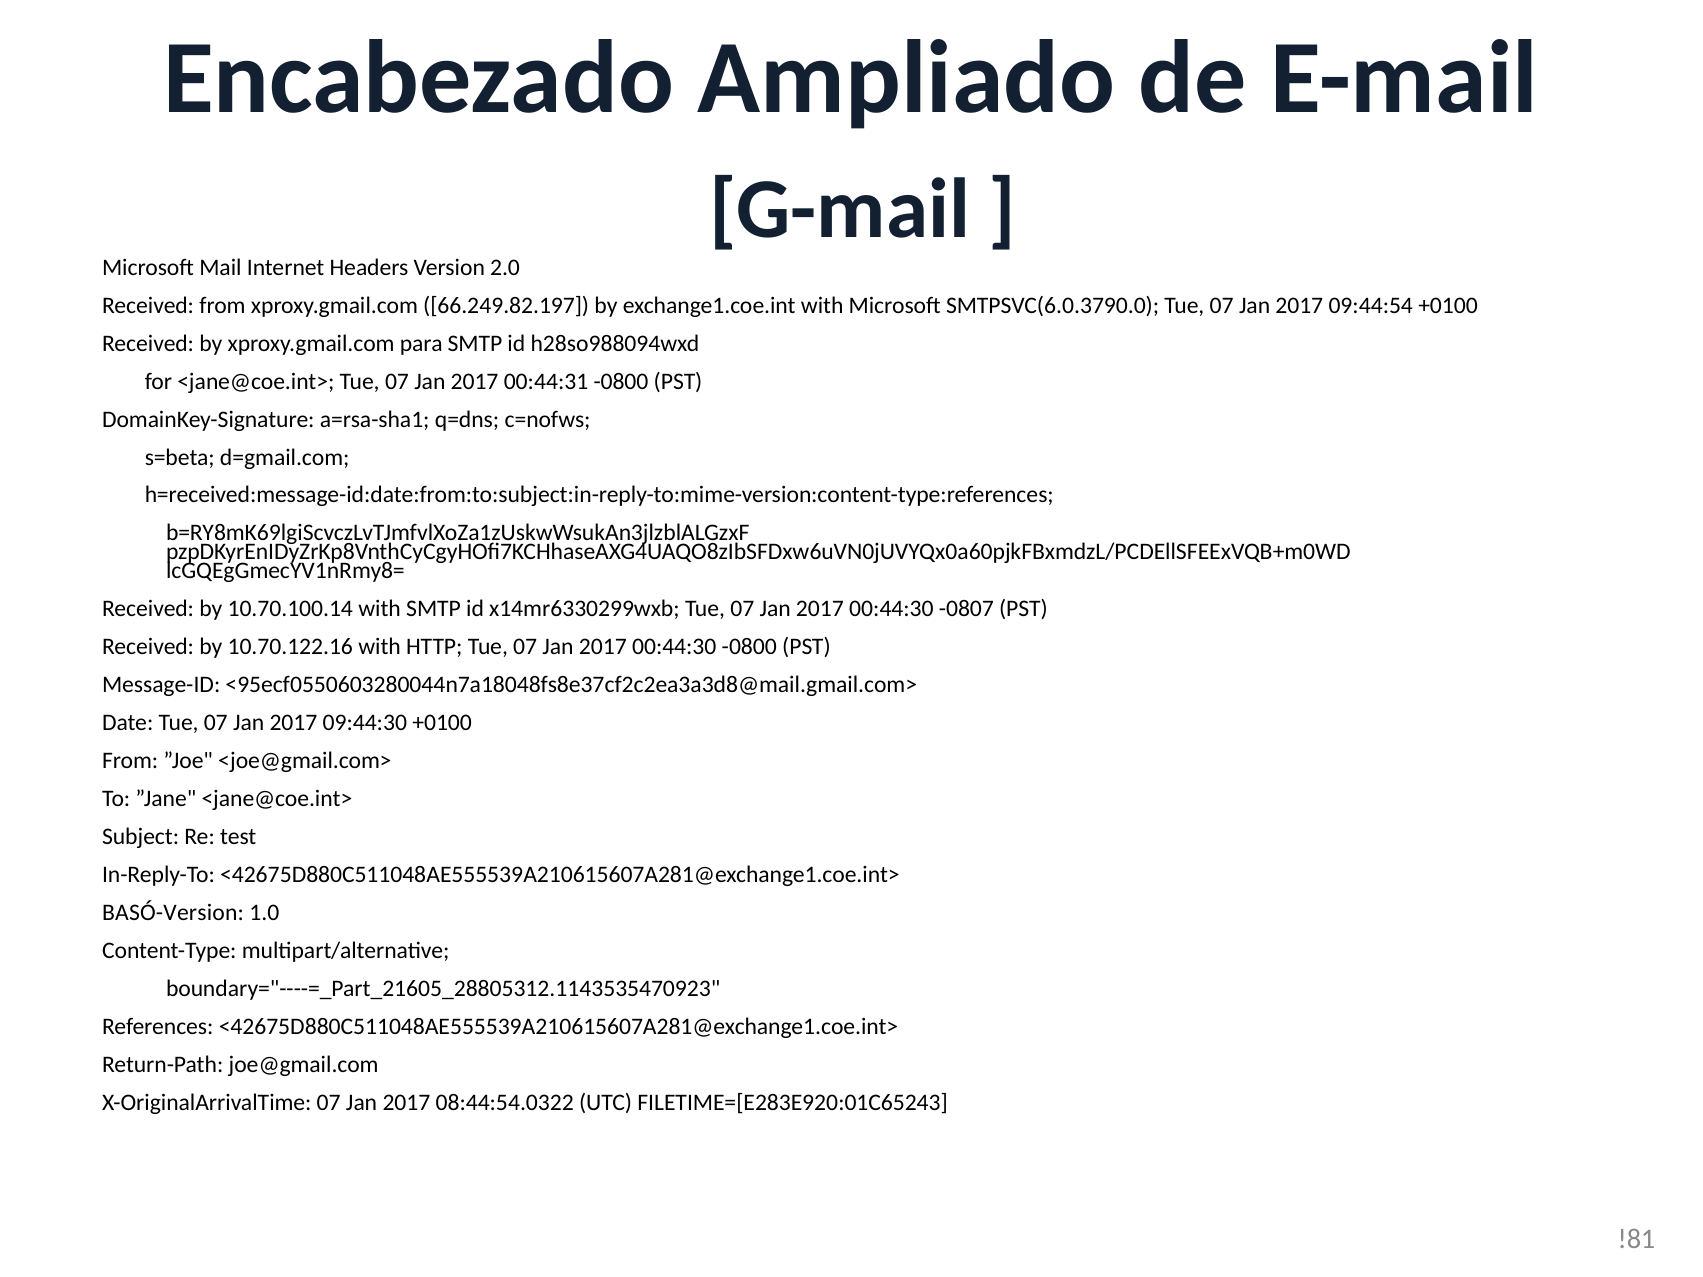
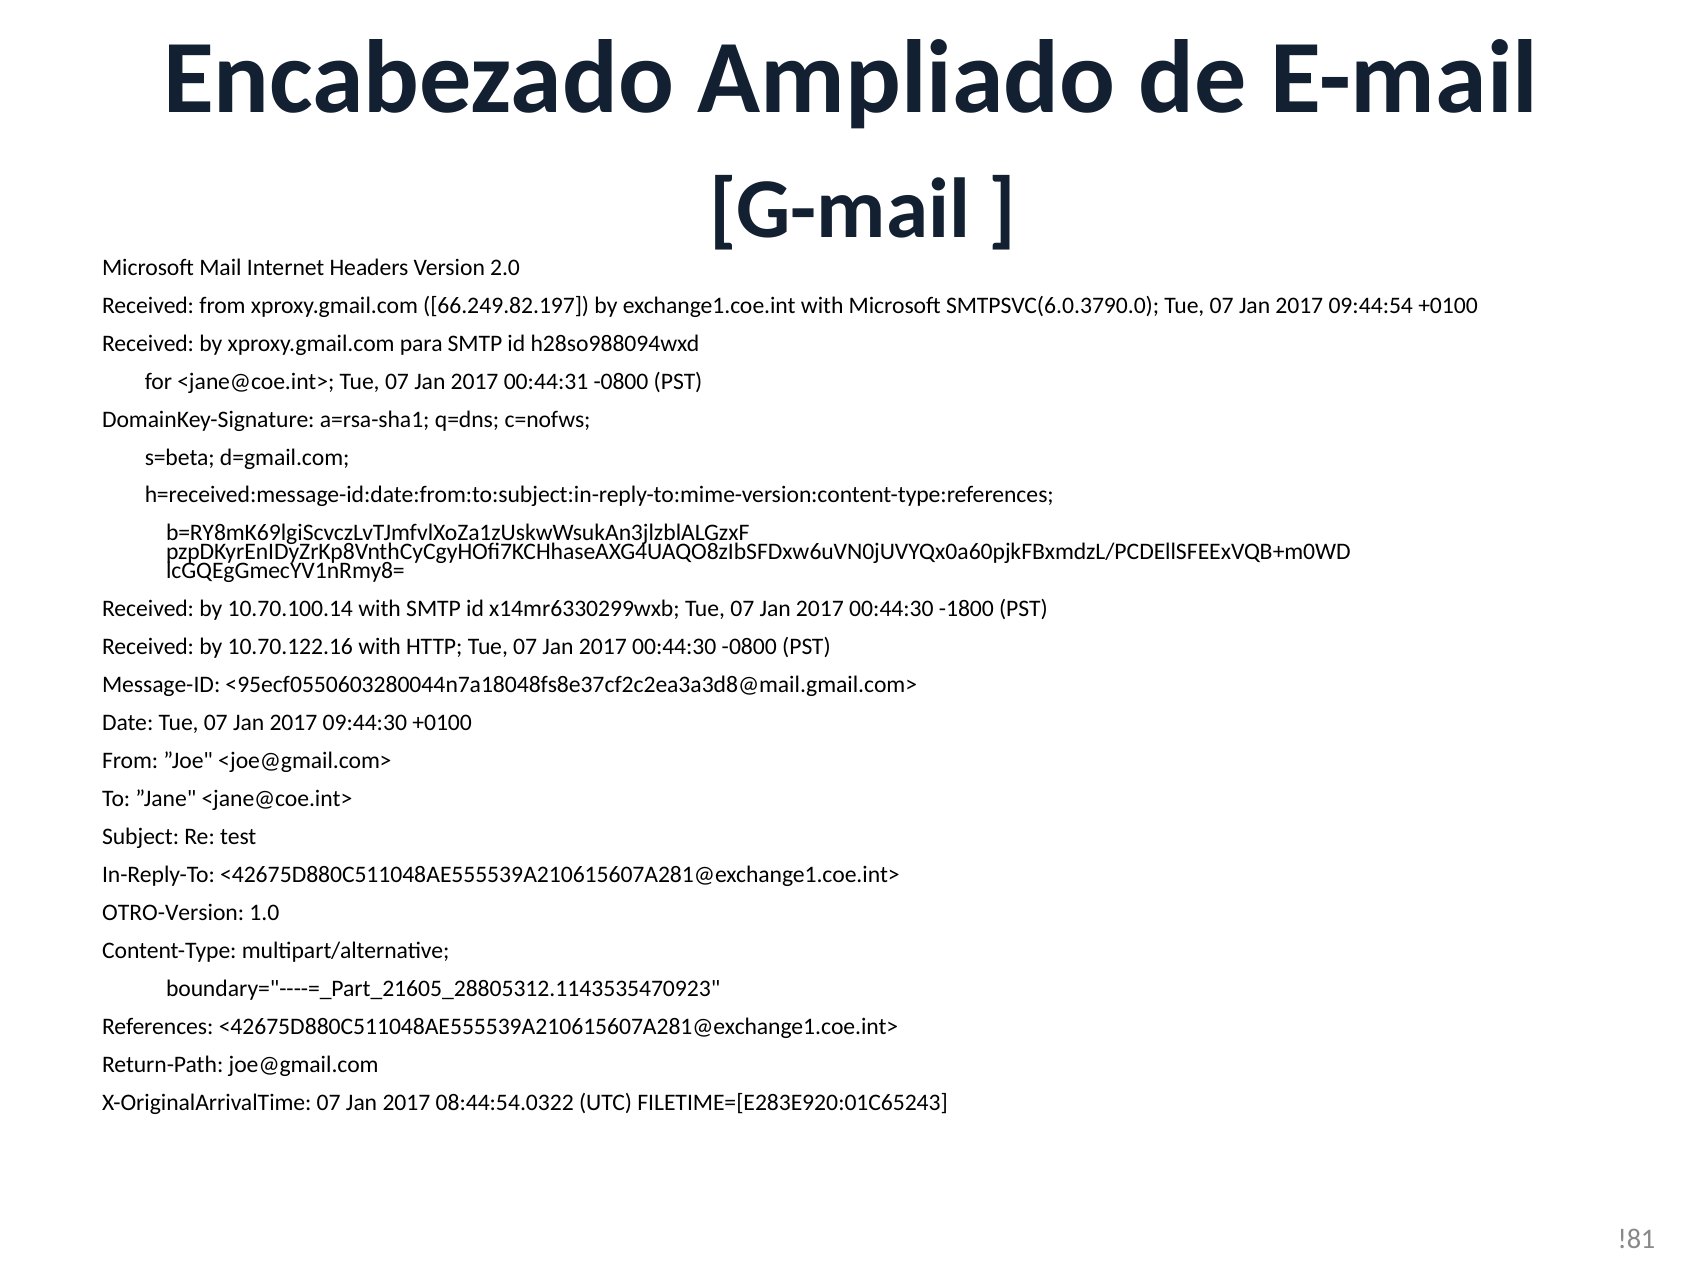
-0807: -0807 -> -1800 (966, 609)
BASÓ-Version: BASÓ-Version -> OTRO-Version (173, 913)
